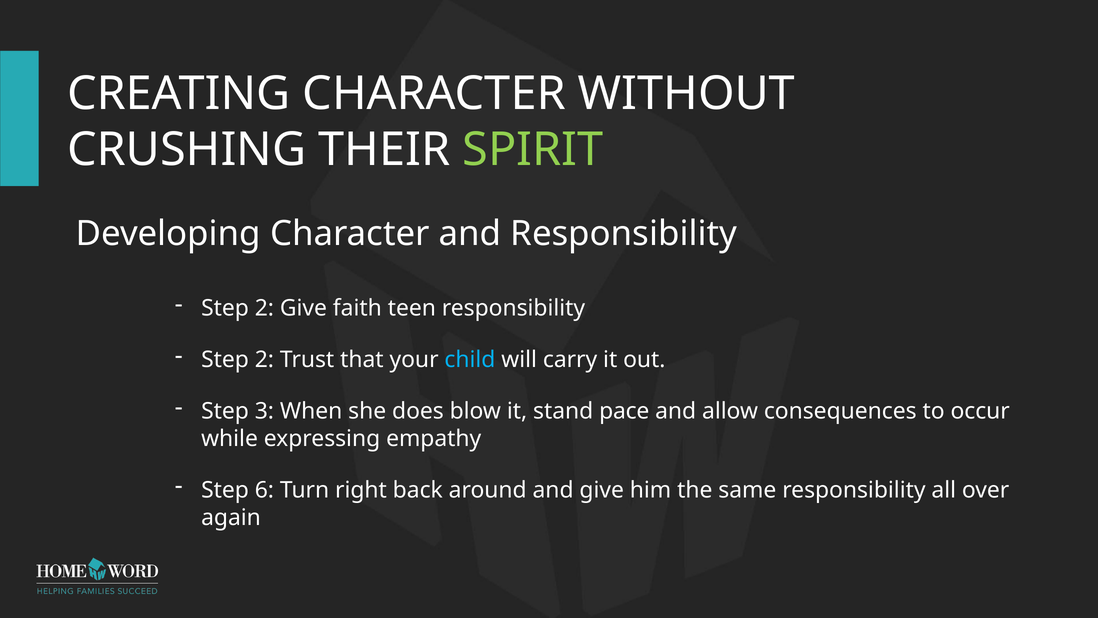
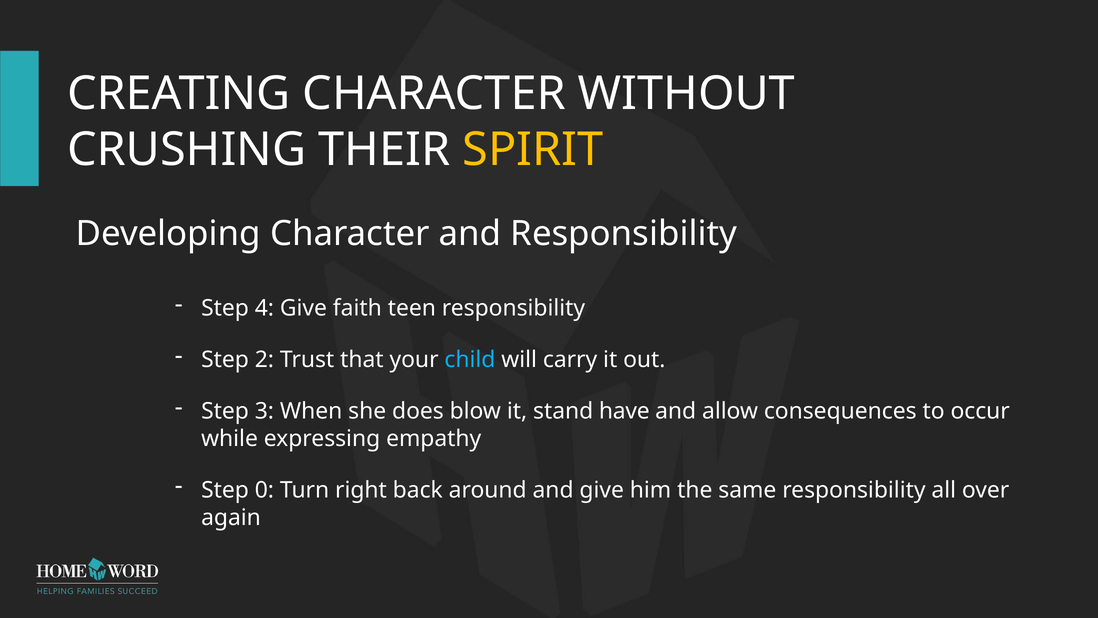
SPIRIT colour: light green -> yellow (533, 150)
2: 2 -> 4 (264, 308)
pace: pace -> have (624, 411)
6: 6 -> 0 (264, 490)
